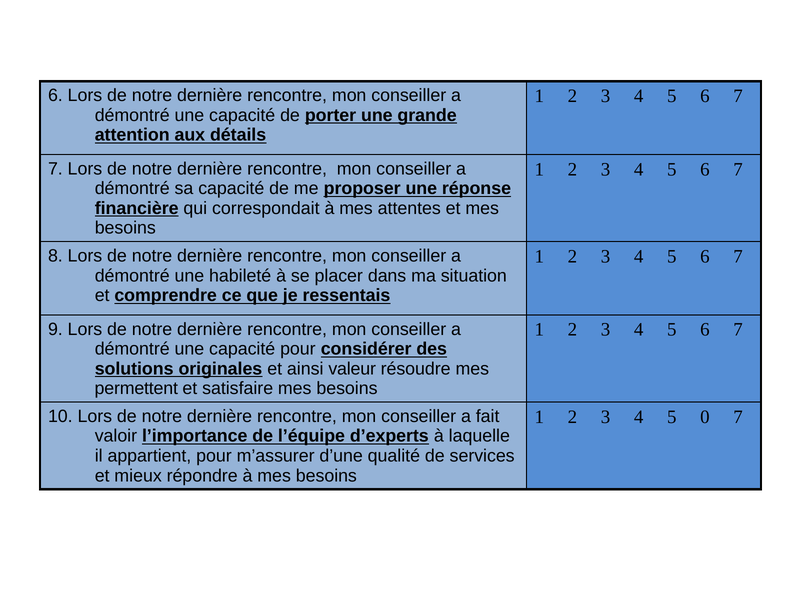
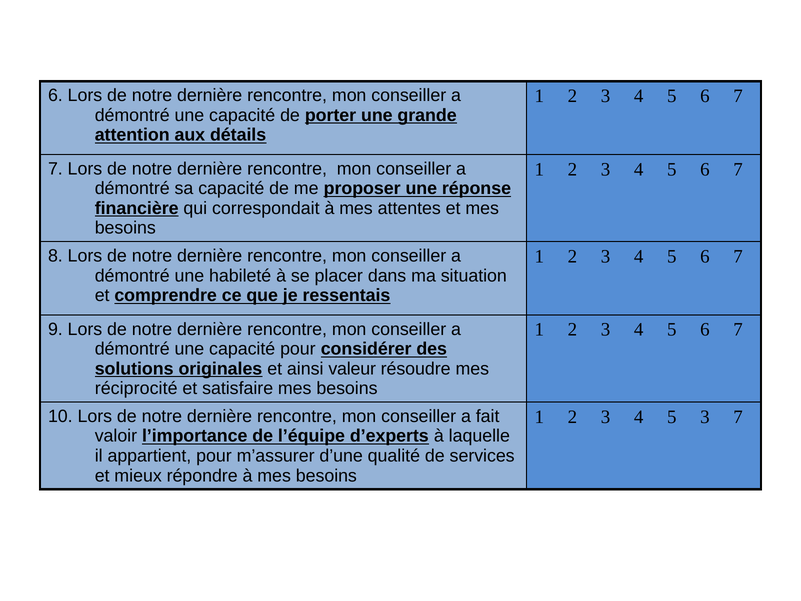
permettent: permettent -> réciprocité (136, 388)
5 0: 0 -> 3 (705, 417)
